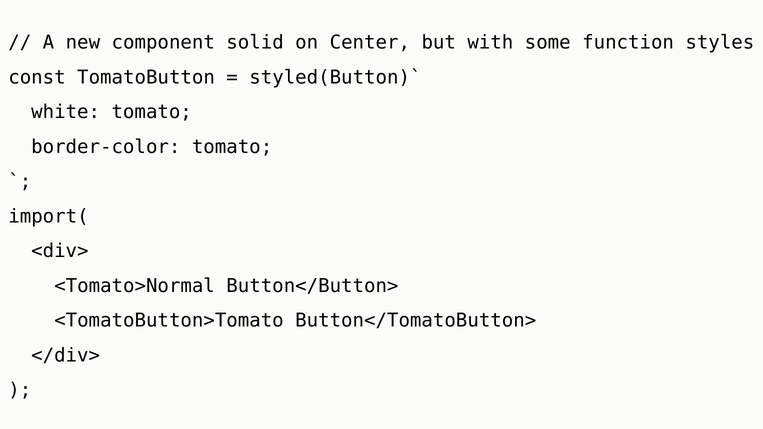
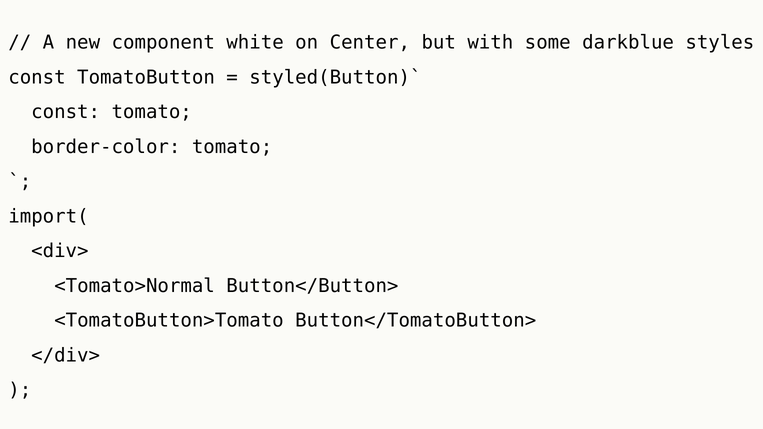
solid: solid -> white (255, 43)
function: function -> darkblue (628, 43)
white: white -> const (66, 112)
